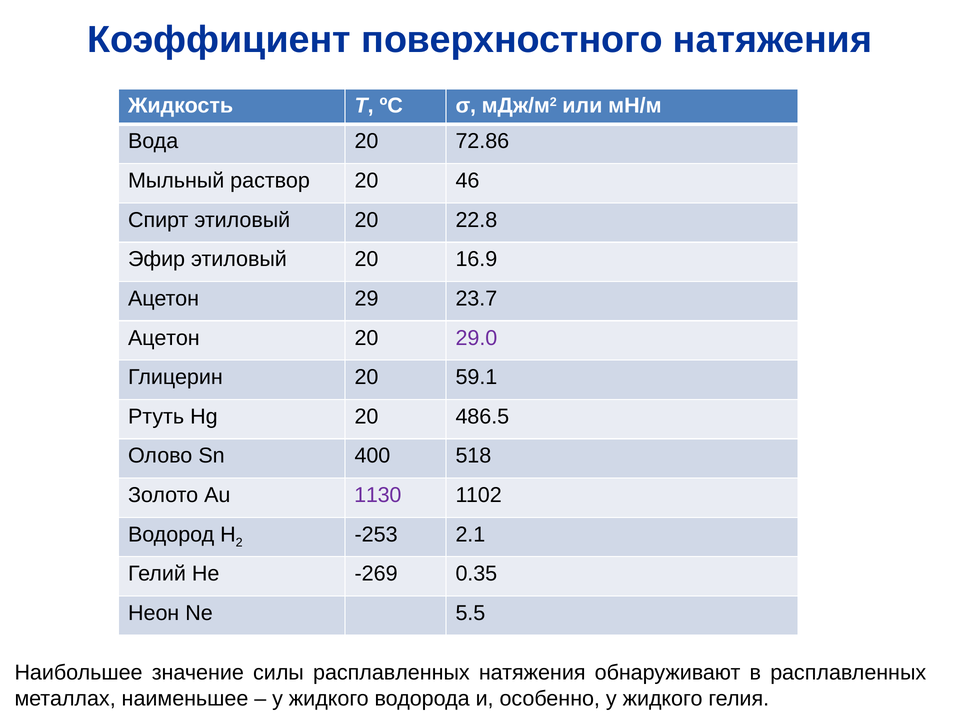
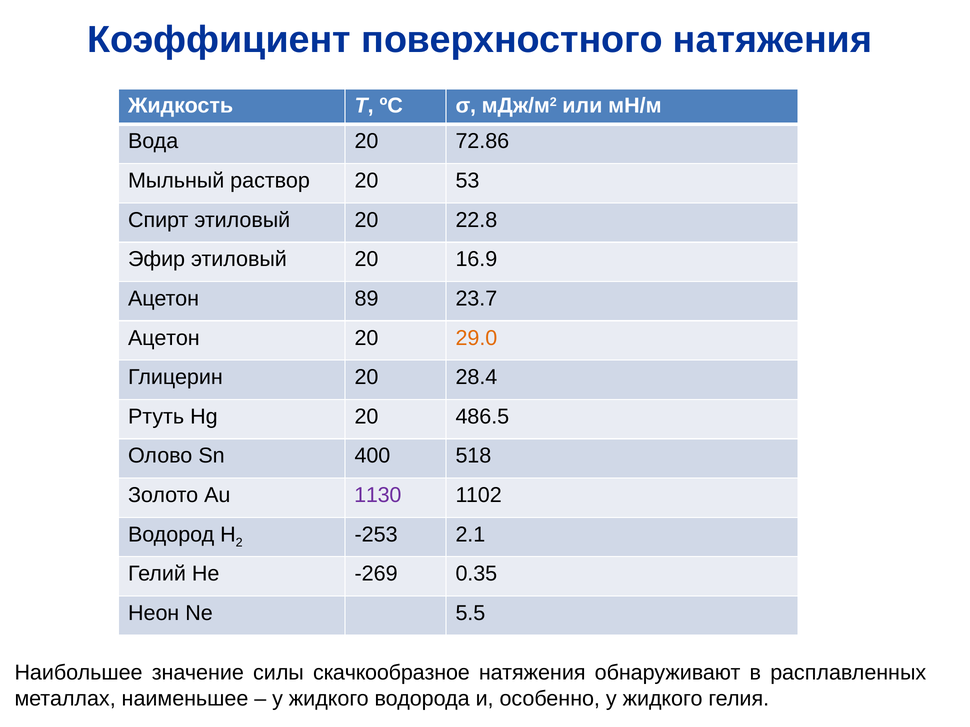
46: 46 -> 53 (467, 181)
29: 29 -> 89 (367, 299)
29.0 colour: purple -> orange (476, 338)
59.1: 59.1 -> 28.4 (476, 377)
силы расплавленных: расплавленных -> скачкообразное (391, 673)
